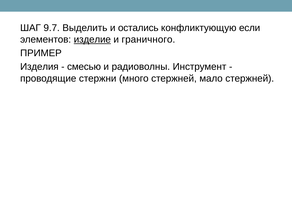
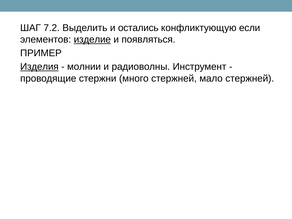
9.7: 9.7 -> 7.2 (52, 28)
граничного: граничного -> появляться (148, 39)
Изделия underline: none -> present (39, 67)
смесью: смесью -> молнии (84, 67)
